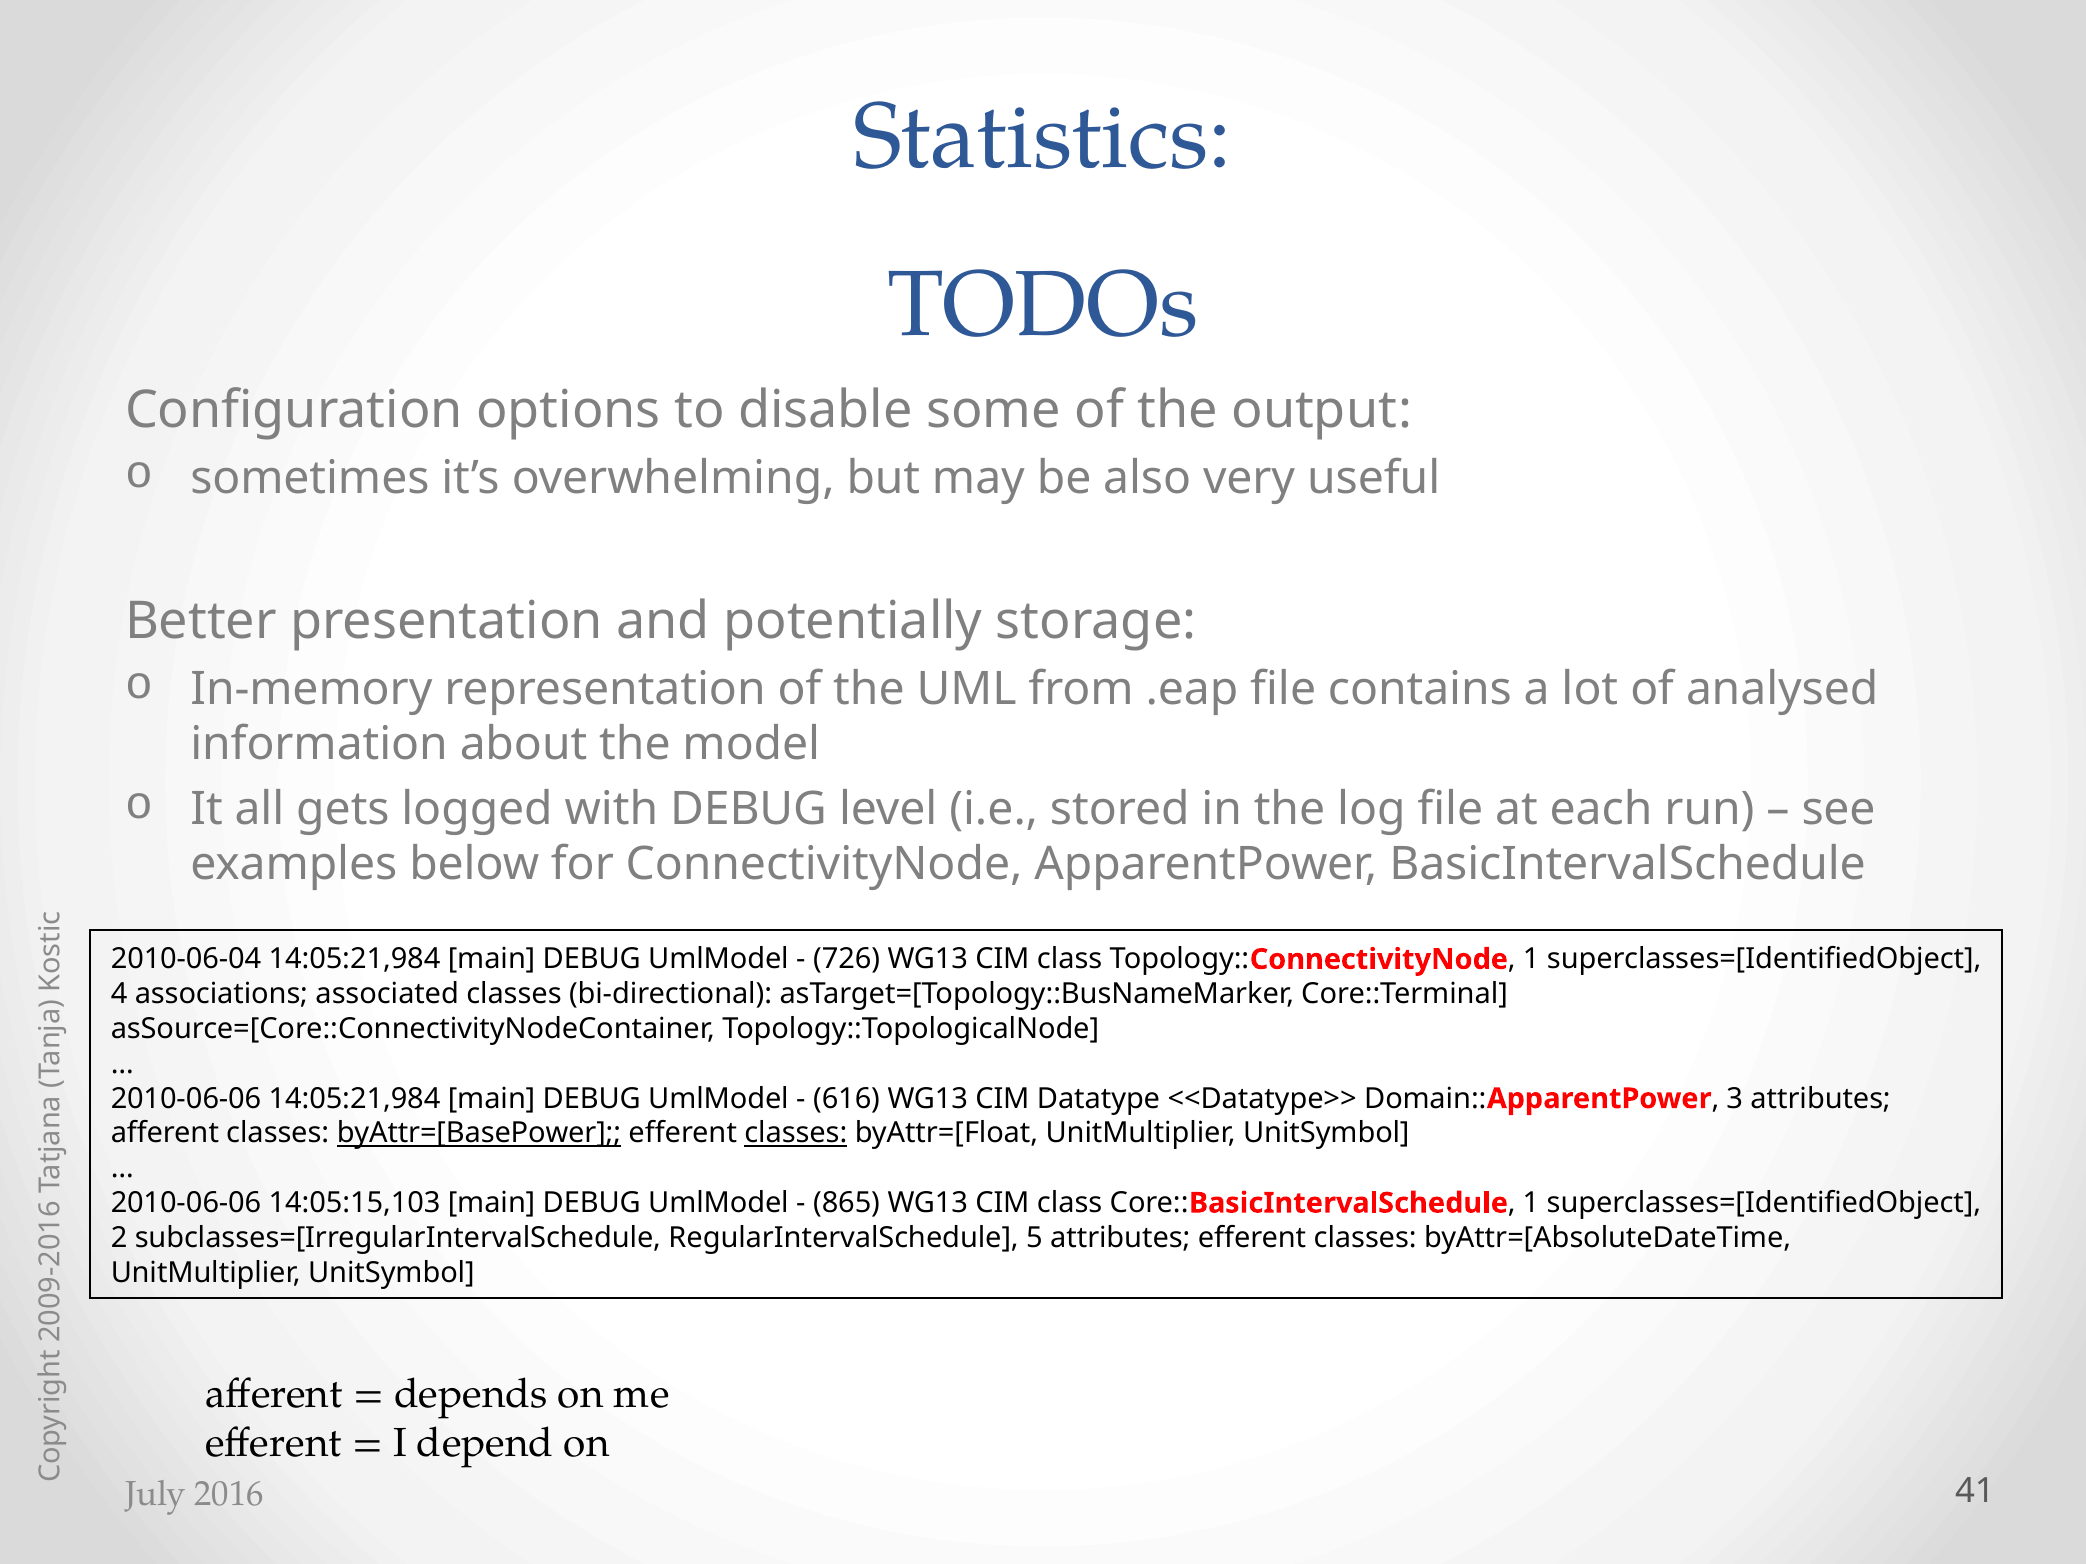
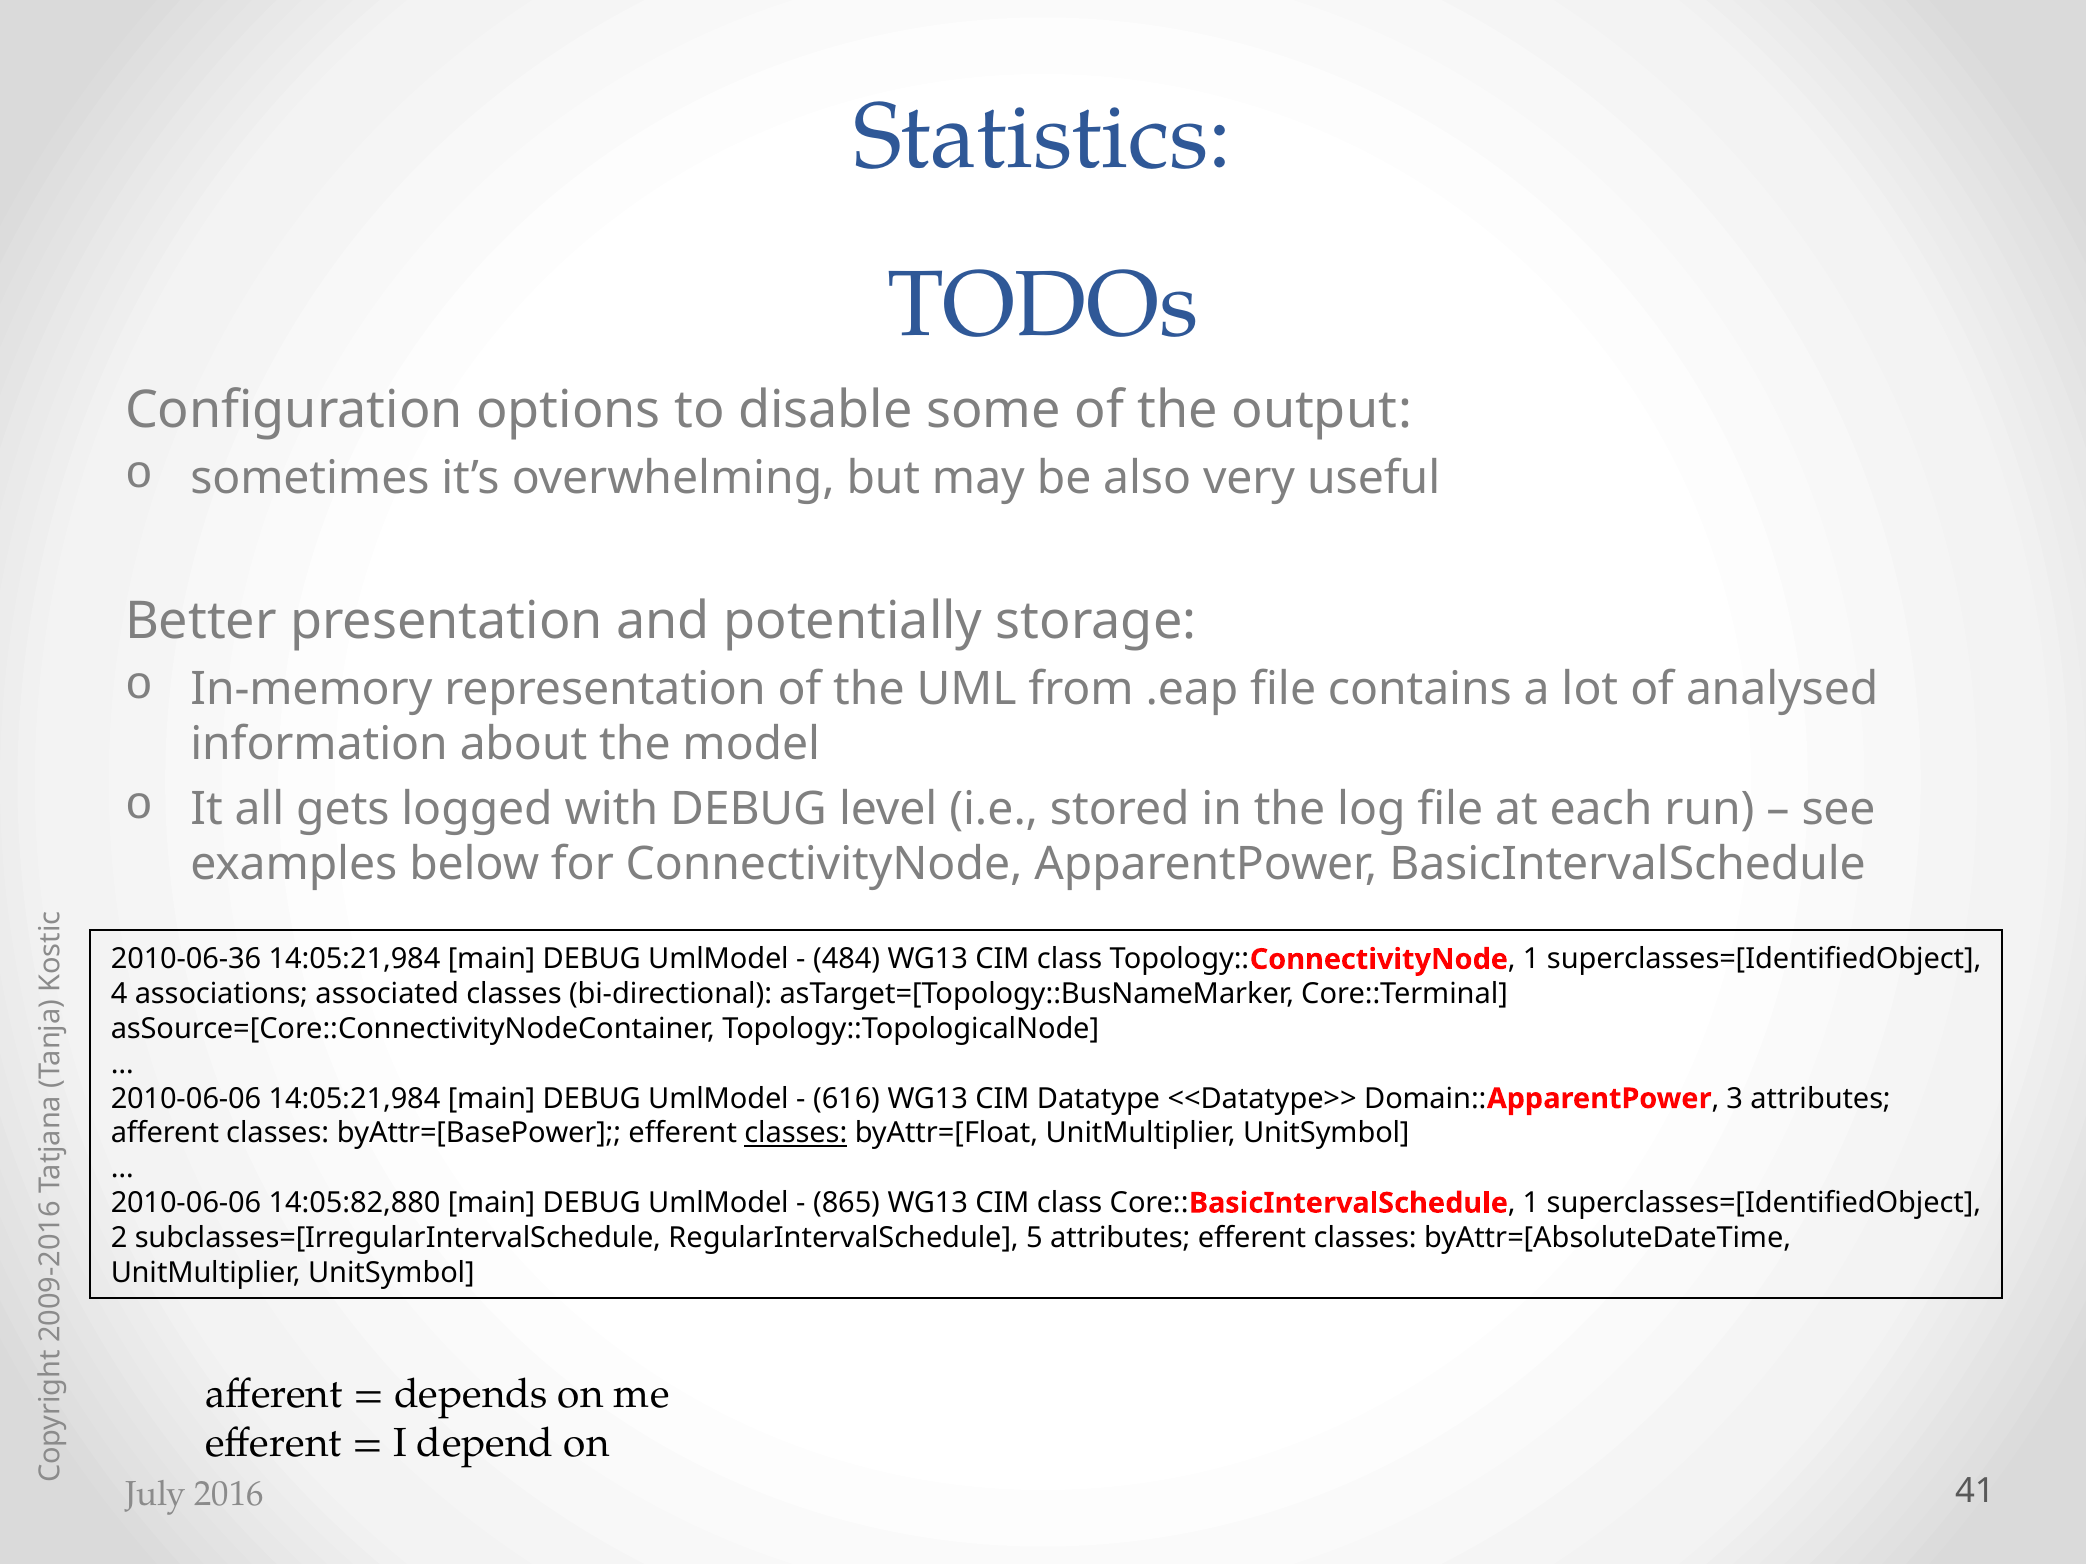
2010-06-04: 2010-06-04 -> 2010-06-36 (186, 960)
726: 726 -> 484 (847, 960)
byAttr=[BasePower underline: present -> none (479, 1134)
14:05:15,103: 14:05:15,103 -> 14:05:82,880 (354, 1203)
